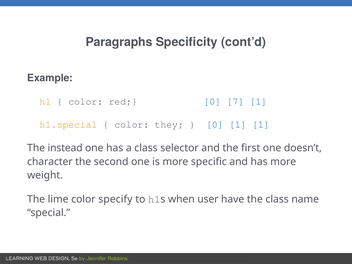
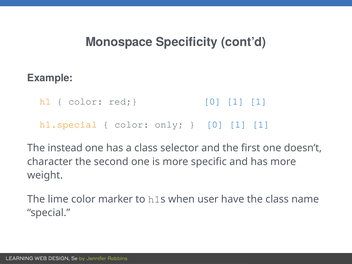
Paragraphs: Paragraphs -> Monospace (119, 42)
red 0 7: 7 -> 1 (235, 101)
they: they -> only (169, 124)
specify: specify -> marker (116, 199)
